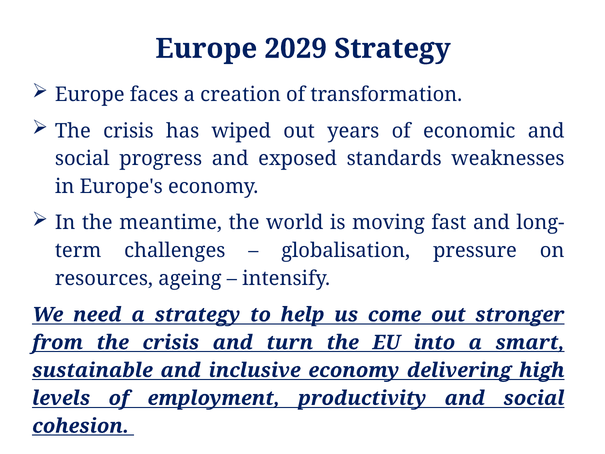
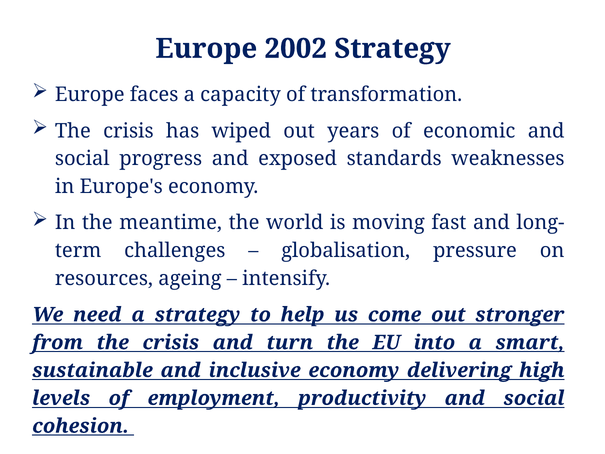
2029: 2029 -> 2002 (296, 49)
creation: creation -> capacity (241, 95)
